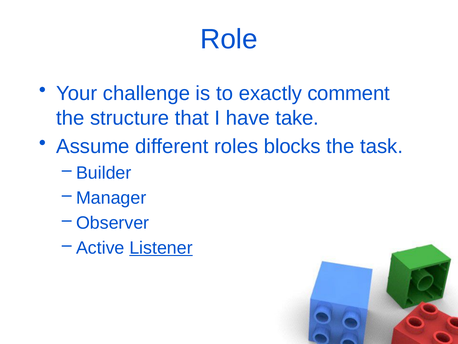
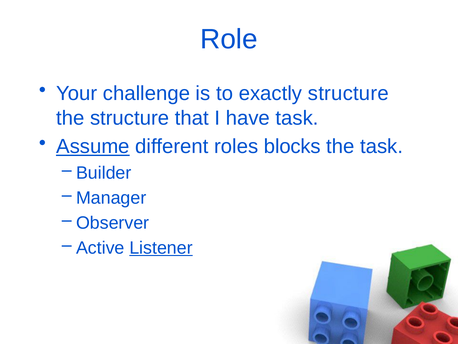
exactly comment: comment -> structure (348, 93)
have take: take -> task (297, 118)
Assume underline: none -> present (93, 146)
